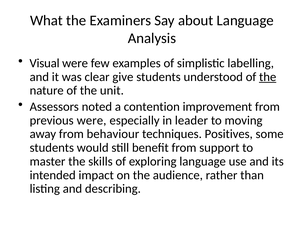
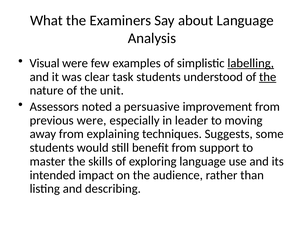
labelling underline: none -> present (251, 63)
give: give -> task (123, 77)
contention: contention -> persuasive (152, 107)
behaviour: behaviour -> explaining (113, 134)
Positives: Positives -> Suggests (229, 134)
